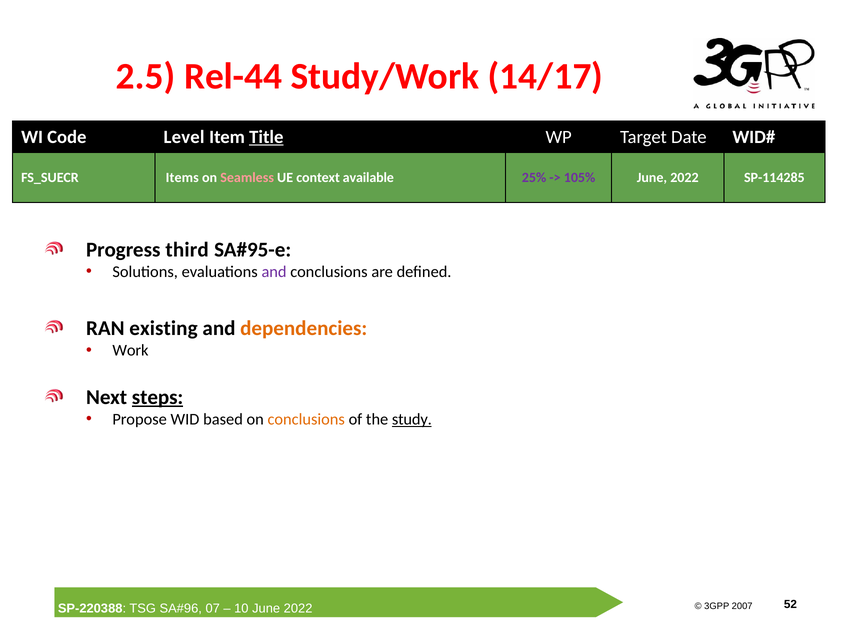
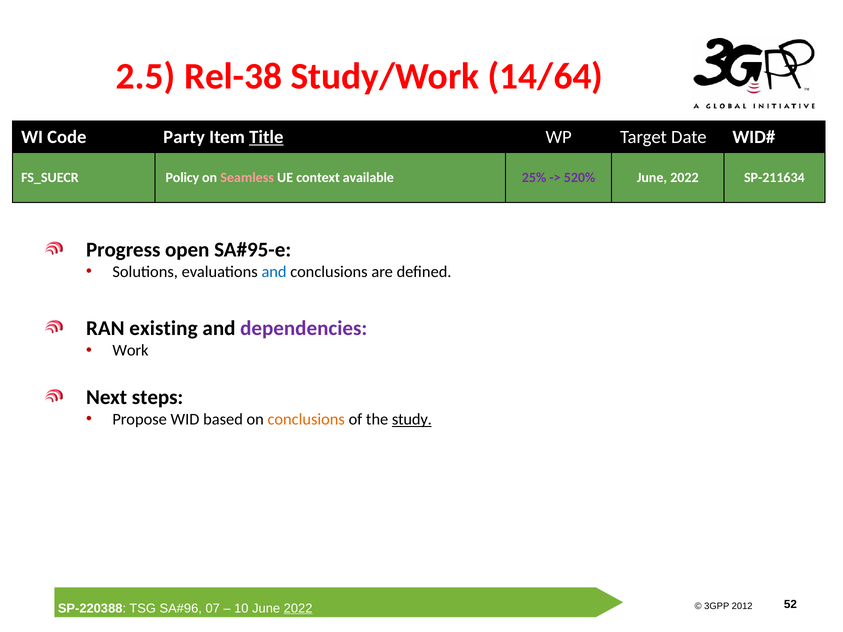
Rel-44: Rel-44 -> Rel-38 (233, 76)
14/17: 14/17 -> 14/64 (545, 76)
Level: Level -> Party (184, 137)
Items: Items -> Policy (182, 178)
105%: 105% -> 520% (580, 178)
SP-114285: SP-114285 -> SP-211634 (774, 178)
third: third -> open (187, 250)
and colour: purple -> blue (274, 272)
dependencies colour: orange -> purple (304, 328)
steps underline: present -> none (158, 397)
2007: 2007 -> 2012 (742, 606)
2022 underline: none -> present (298, 609)
